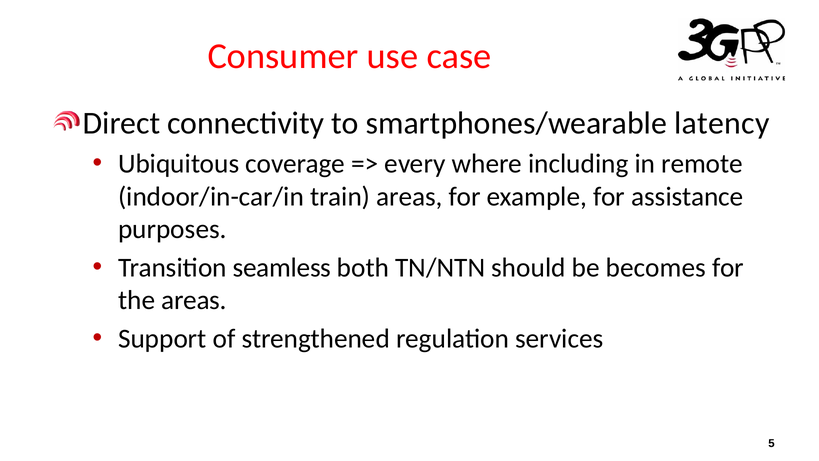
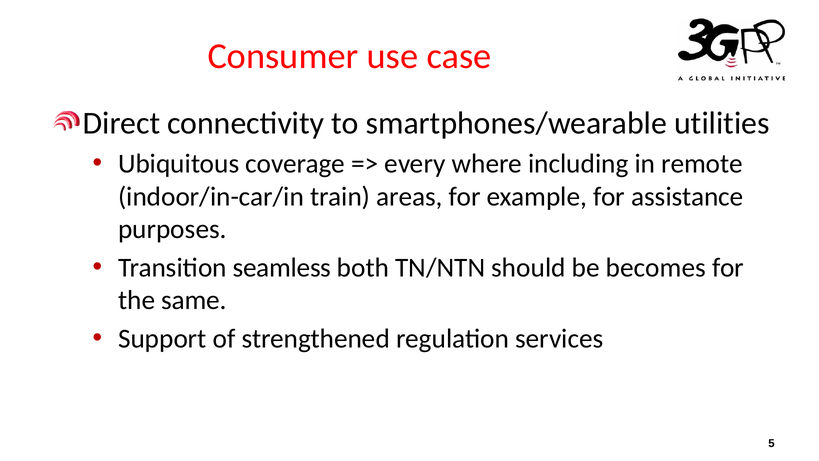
latency: latency -> utilities (722, 123)
the areas: areas -> same (194, 300)
